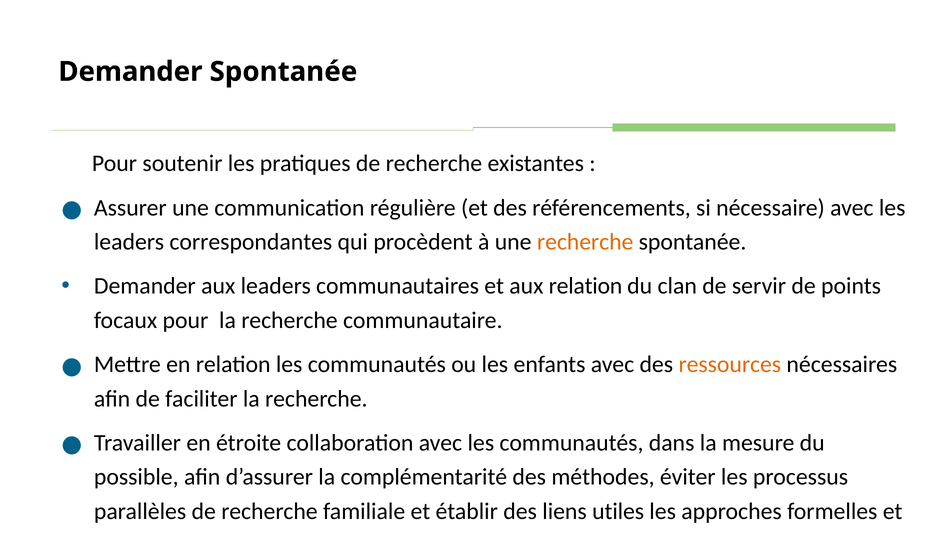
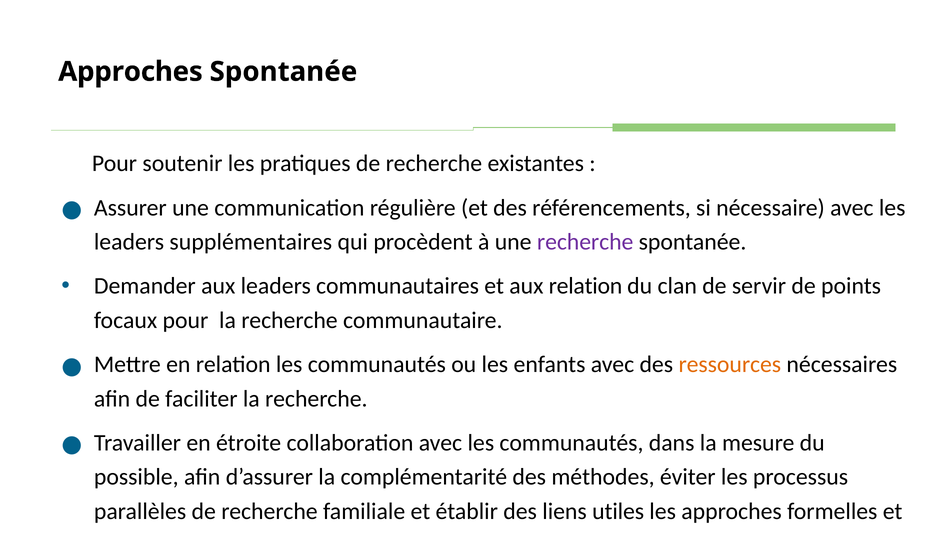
Demander: Demander -> Approches (130, 72)
correspondantes: correspondantes -> supplémentaires (251, 242)
recherche colour: orange -> purple (585, 242)
